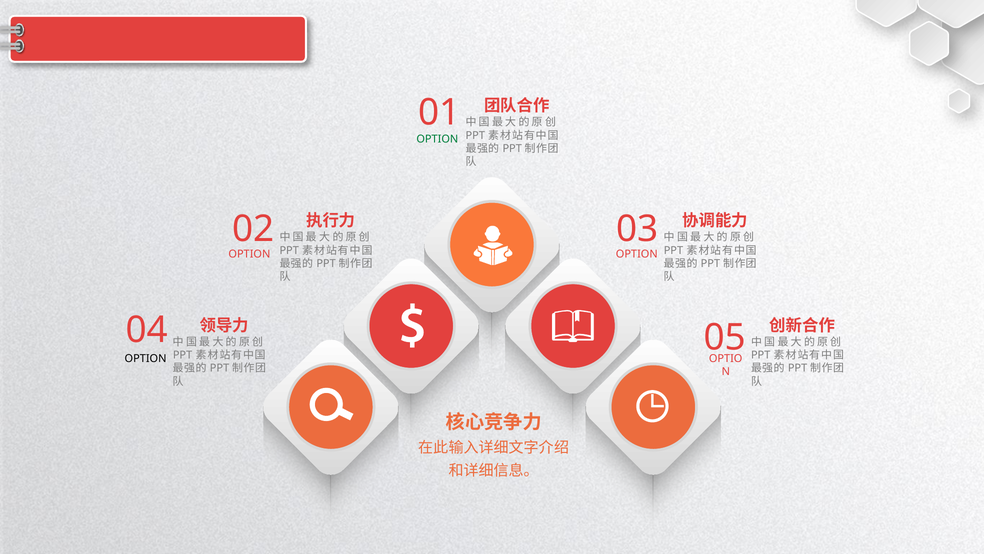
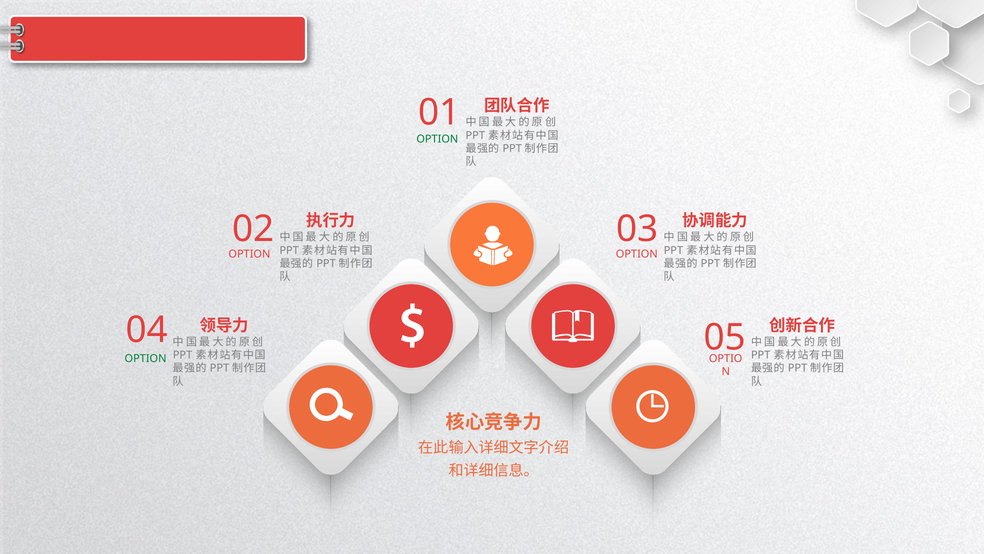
OPTION colour: black -> green (146, 359)
